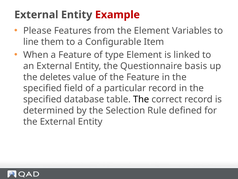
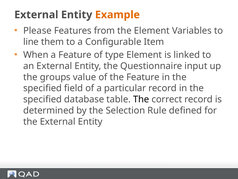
Example colour: red -> orange (117, 15)
basis: basis -> input (196, 66)
deletes: deletes -> groups (55, 77)
